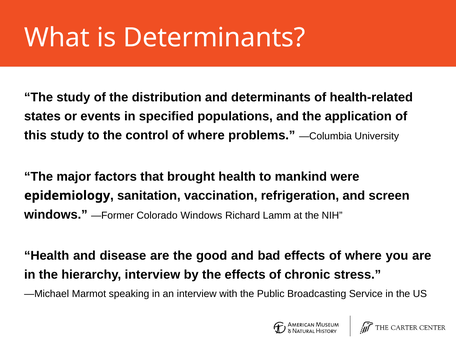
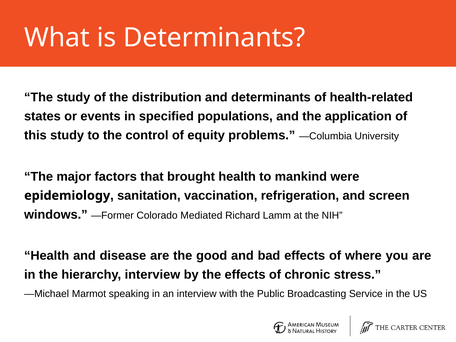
control of where: where -> equity (206, 135)
Colorado Windows: Windows -> Mediated (201, 215)
